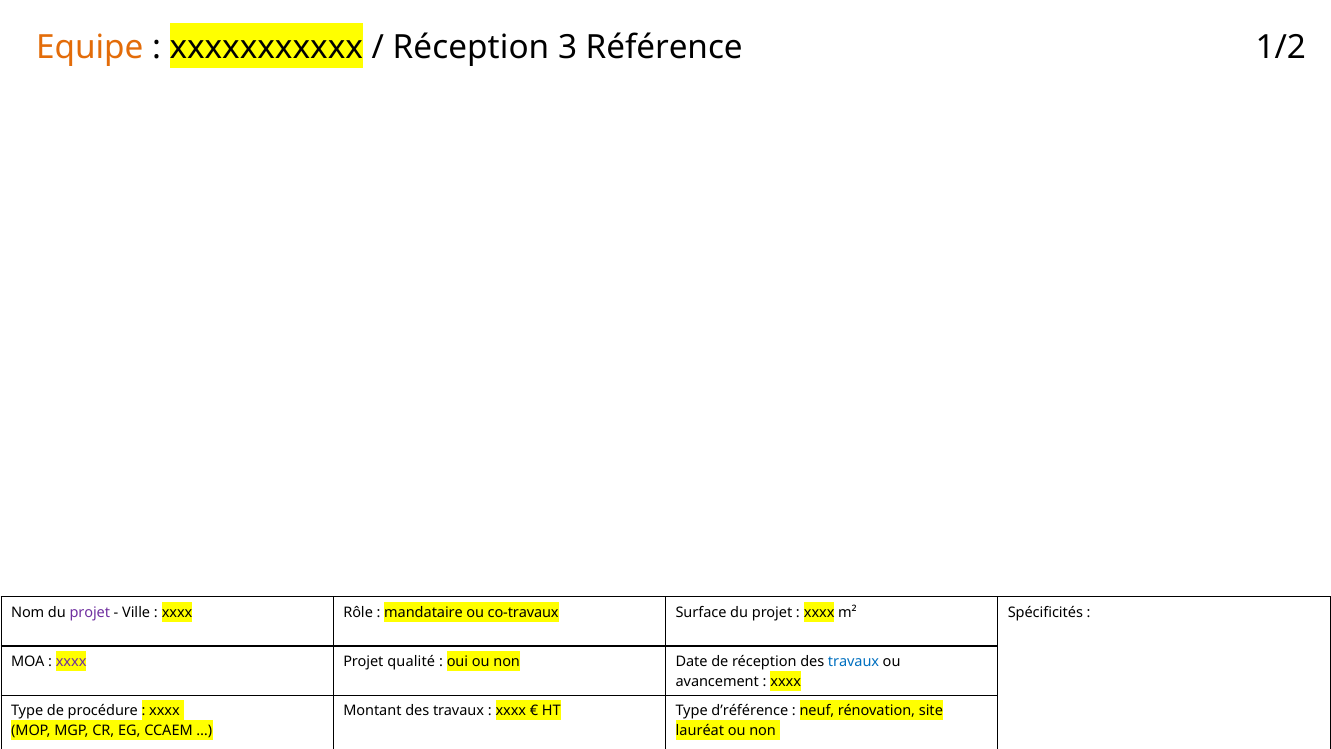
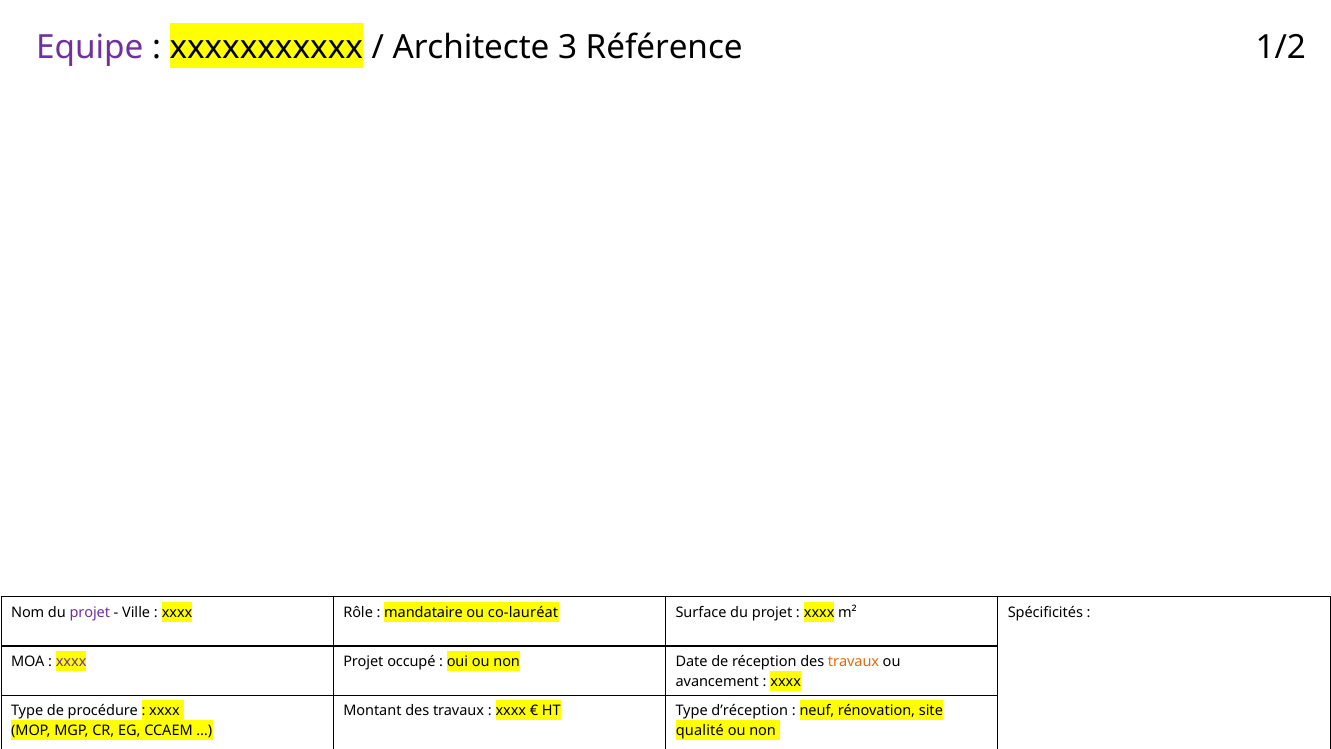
Equipe colour: orange -> purple (90, 47)
Réception: Réception -> Architecte (471, 47)
co-travaux: co-travaux -> co-lauréat (523, 612)
qualité: qualité -> occupé (411, 661)
travaux colour: blue -> orange (854, 661)
d’référence: d’référence -> d’réception (750, 711)
lauréat: lauréat -> qualité (700, 730)
